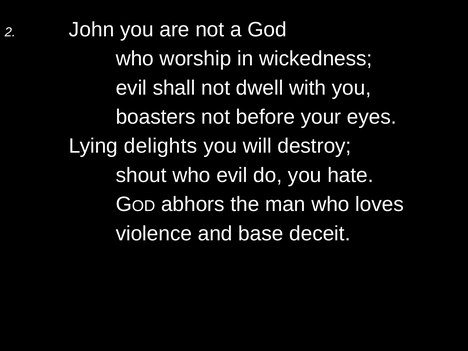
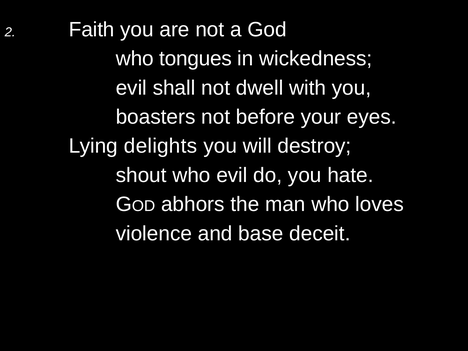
John: John -> Faith (92, 30)
worship: worship -> tongues (196, 59)
